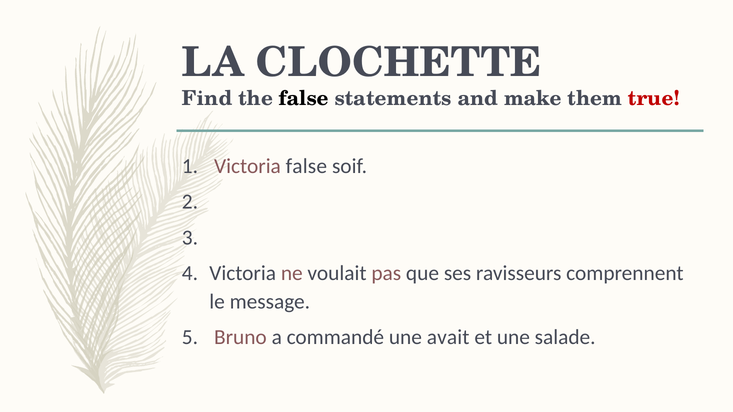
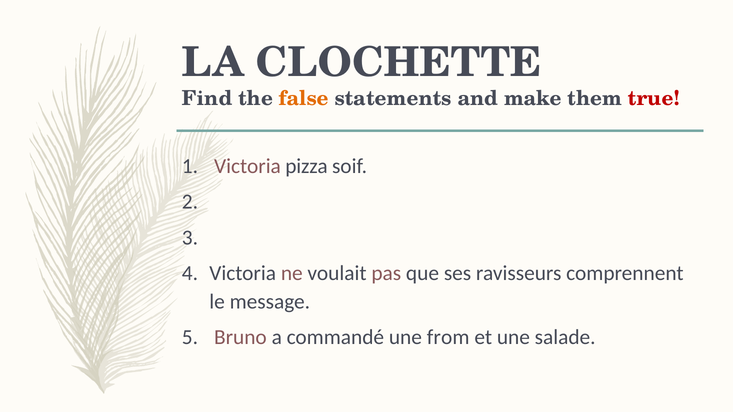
false colour: black -> orange (304, 99)
Victoria false: false -> pizza (307, 166)
avait: avait -> from (448, 337)
